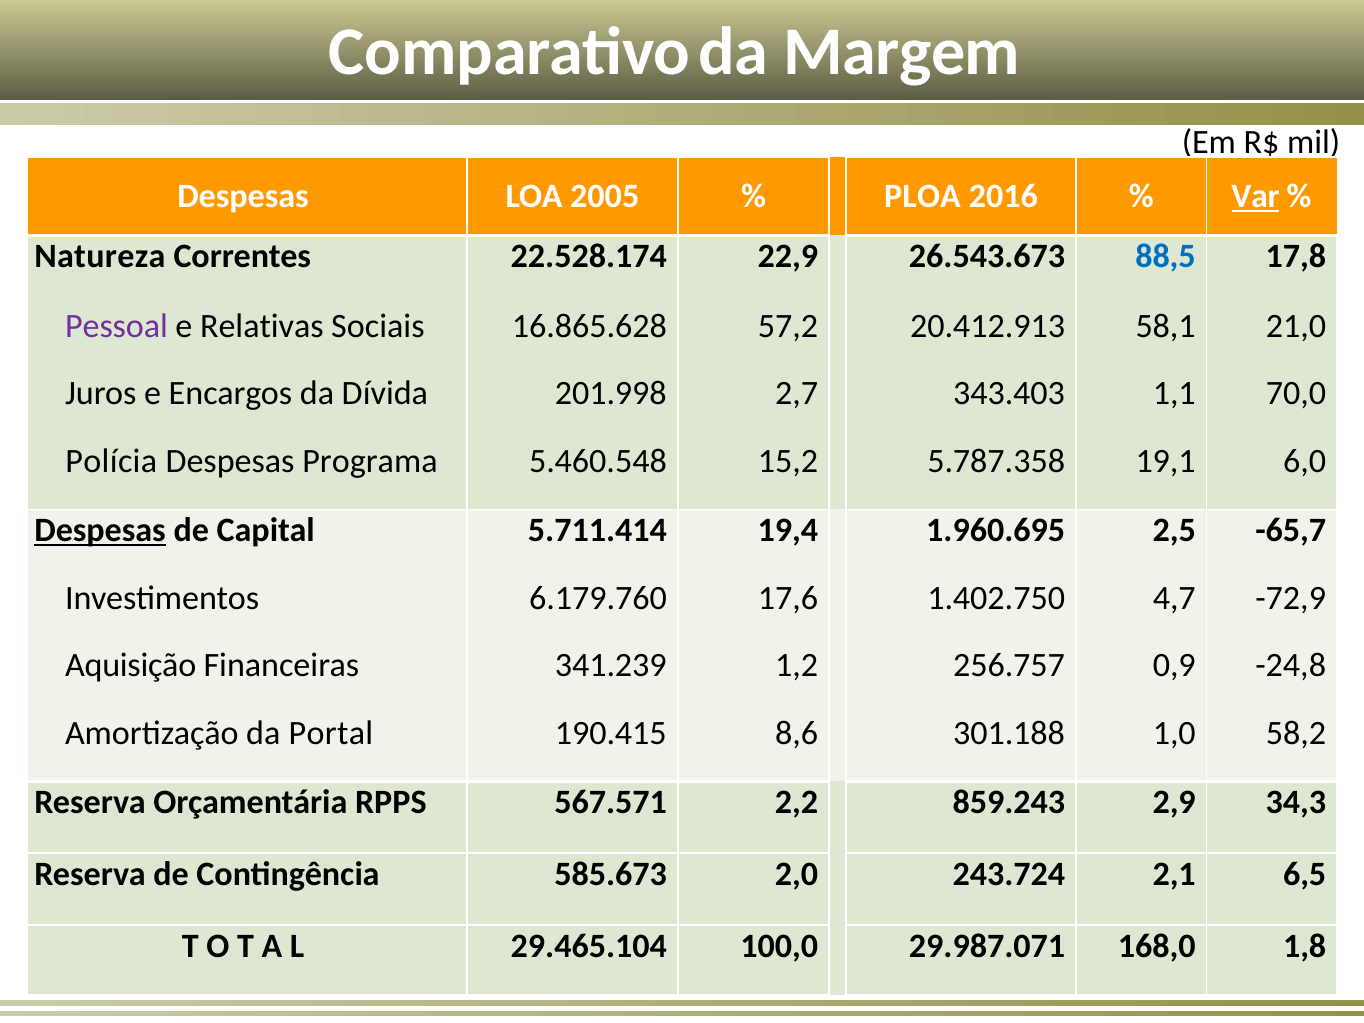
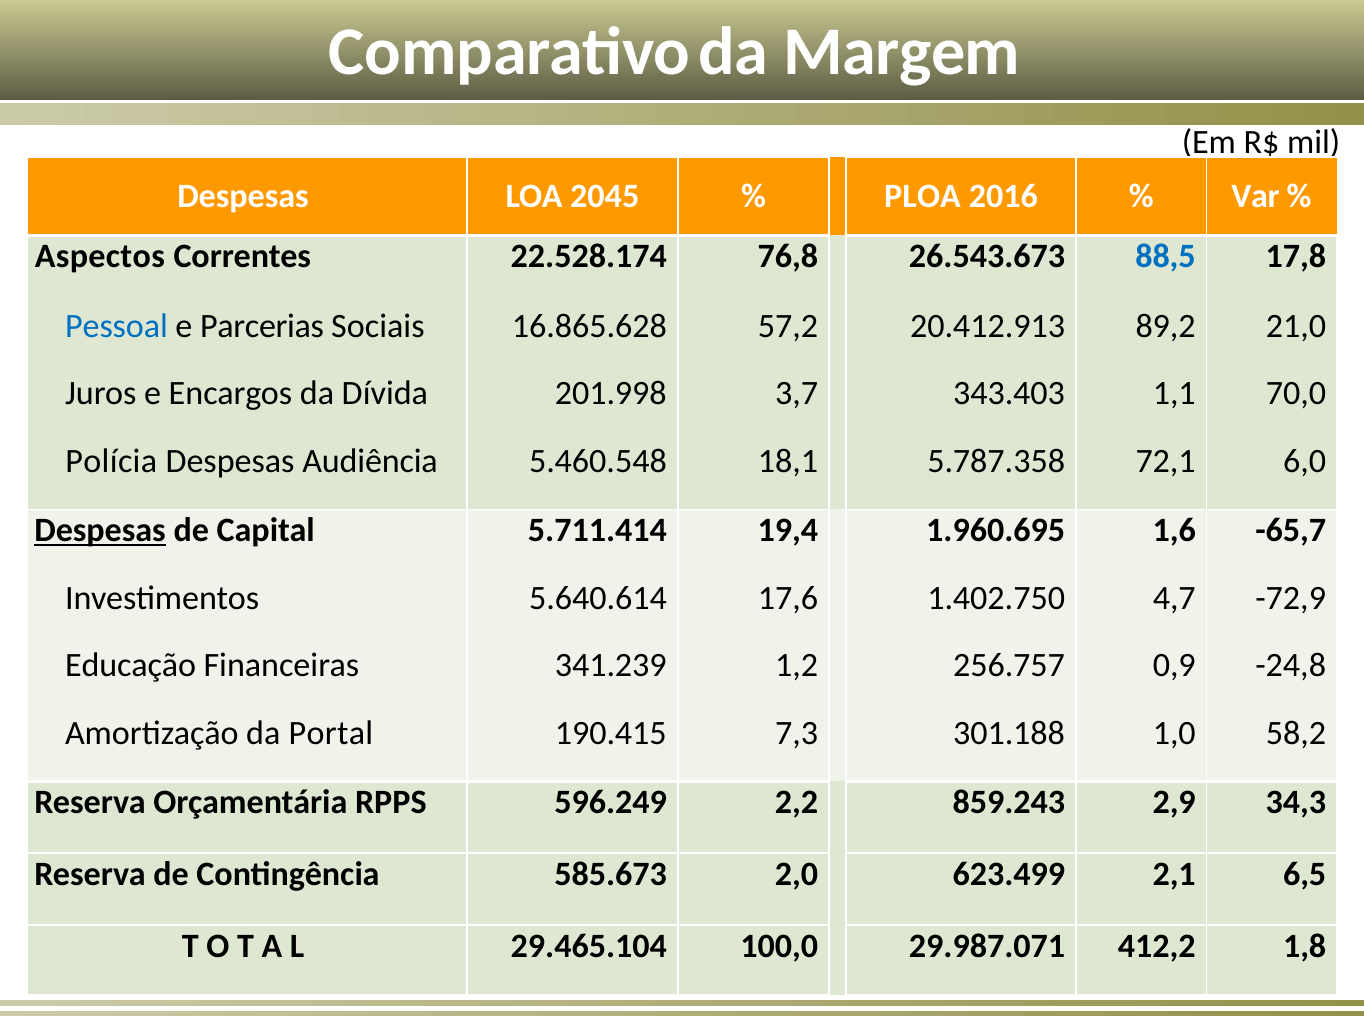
2005: 2005 -> 2045 (605, 197)
Var underline: present -> none (1256, 197)
Natureza: Natureza -> Aspectos (100, 257)
22,9: 22,9 -> 76,8 (788, 257)
Pessoal colour: purple -> blue (117, 326)
Relativas: Relativas -> Parcerias (262, 326)
58,1: 58,1 -> 89,2 (1166, 326)
2,7: 2,7 -> 3,7 (797, 394)
Programa: Programa -> Audiência (370, 461)
15,2: 15,2 -> 18,1 (788, 461)
19,1: 19,1 -> 72,1 (1166, 461)
2,5: 2,5 -> 1,6 (1174, 531)
6.179.760: 6.179.760 -> 5.640.614 (598, 598)
Aquisição: Aquisição -> Educação (131, 666)
8,6: 8,6 -> 7,3 (797, 733)
567.571: 567.571 -> 596.249 (611, 803)
243.724: 243.724 -> 623.499 (1009, 874)
168,0: 168,0 -> 412,2 (1157, 946)
